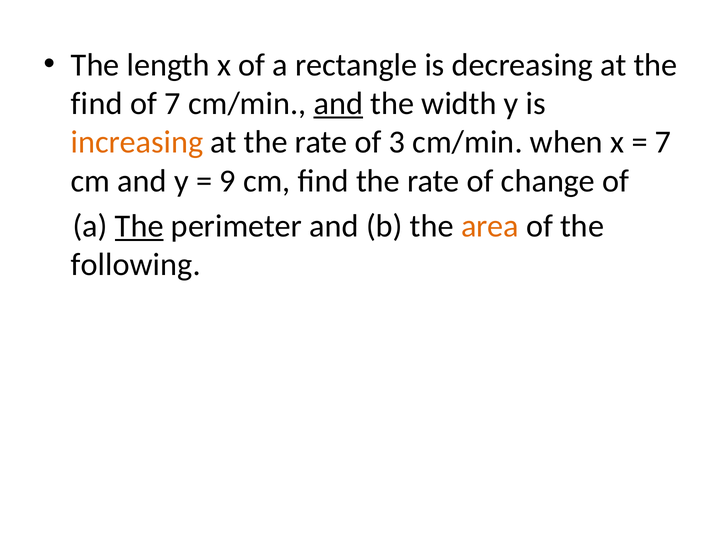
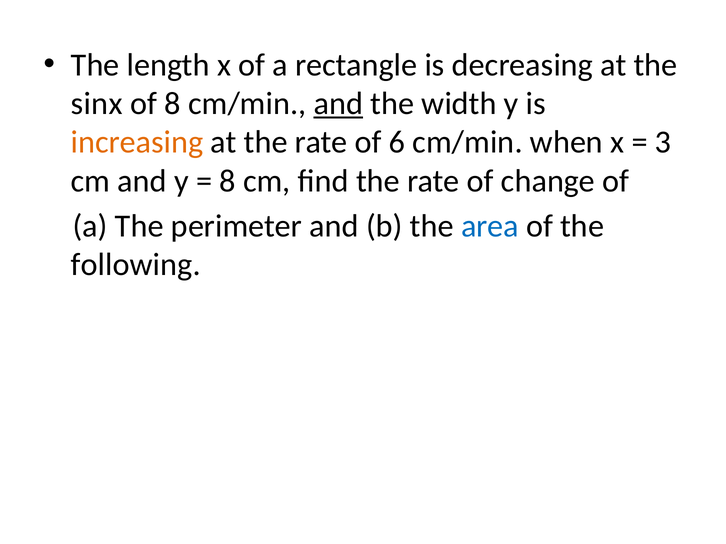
find: find -> sinx (97, 104)
of 7: 7 -> 8 (173, 104)
3: 3 -> 6 (397, 142)
7: 7 -> 3 (663, 142)
9: 9 -> 8 (228, 181)
The underline: present -> none (139, 226)
area colour: orange -> blue (490, 226)
